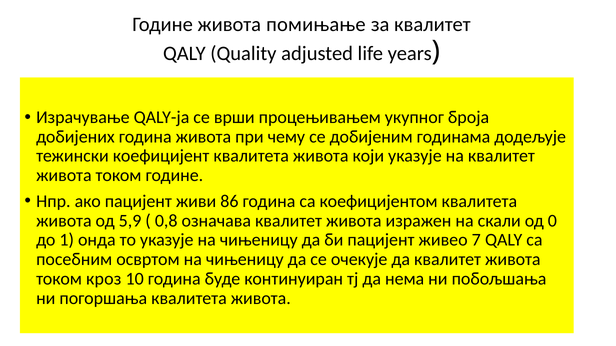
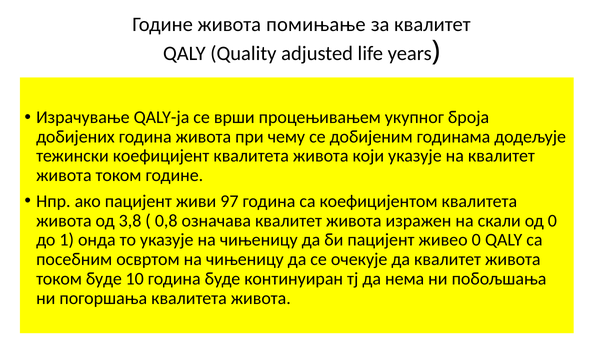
86: 86 -> 97 (229, 202)
5,9: 5,9 -> 3,8 (130, 221)
живео 7: 7 -> 0 (476, 240)
током кроз: кроз -> буде (104, 279)
